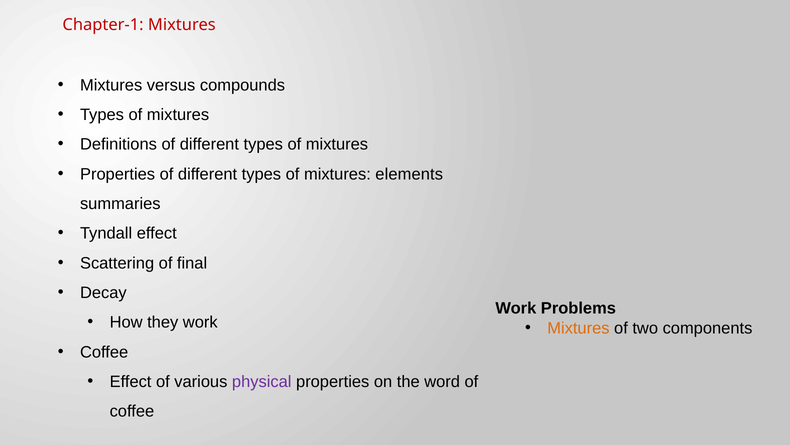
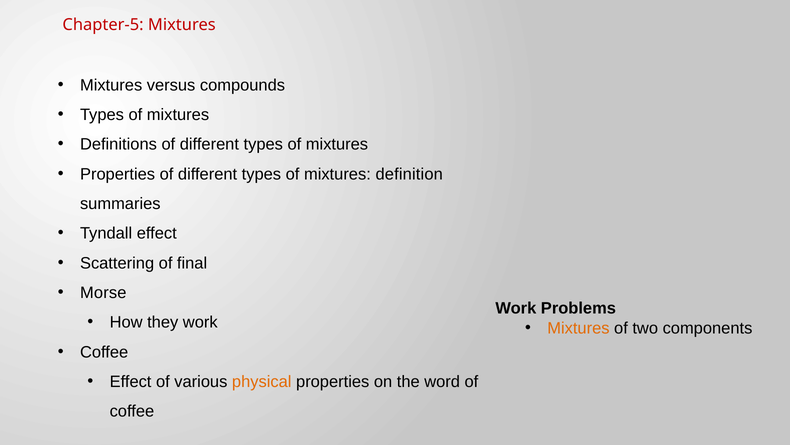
Chapter-1: Chapter-1 -> Chapter-5 (103, 25)
elements: elements -> definition (409, 174)
Decay: Decay -> Morse (103, 292)
physical colour: purple -> orange (262, 381)
